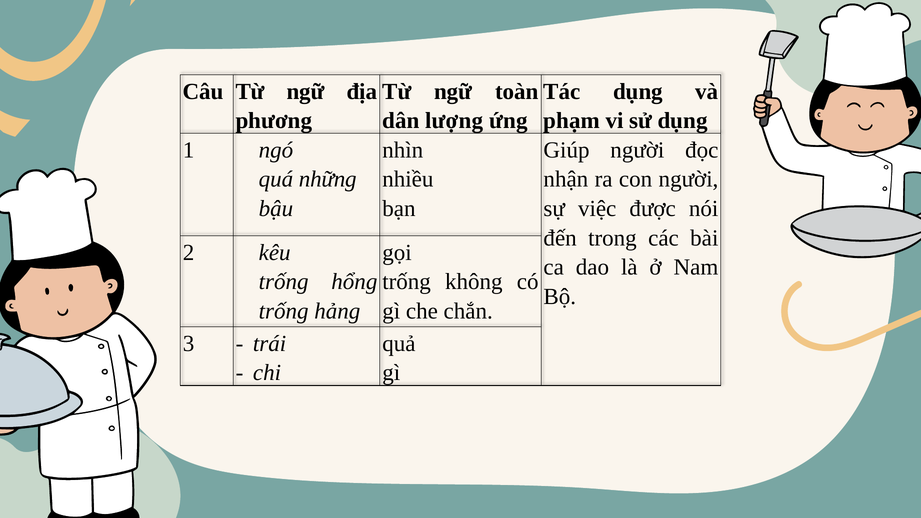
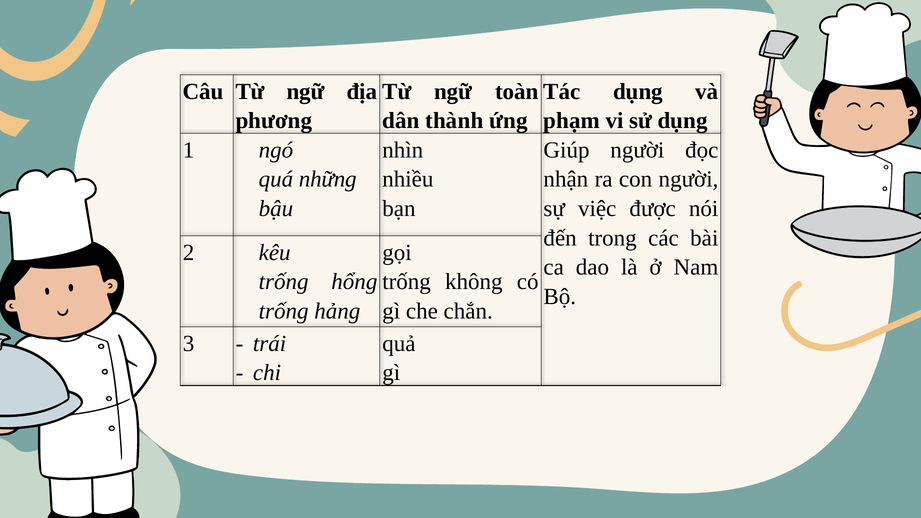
lượng: lượng -> thành (454, 121)
